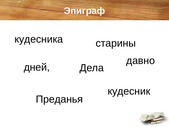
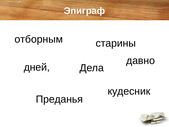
кудесника: кудесника -> отборным (39, 39)
